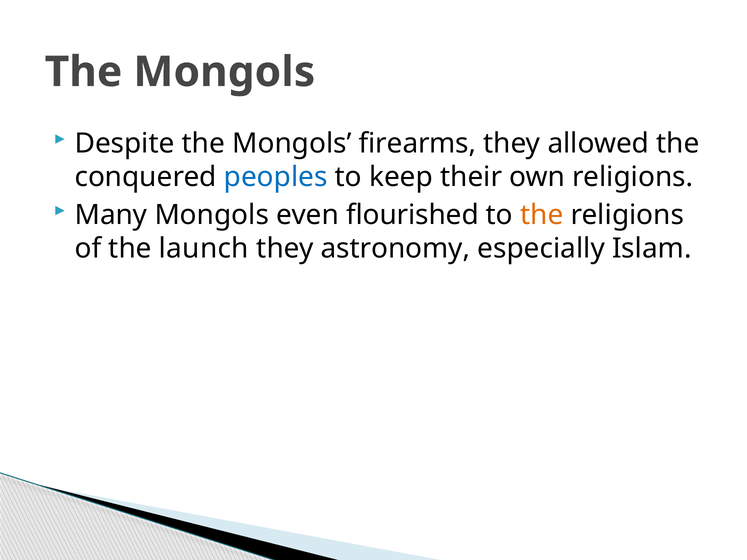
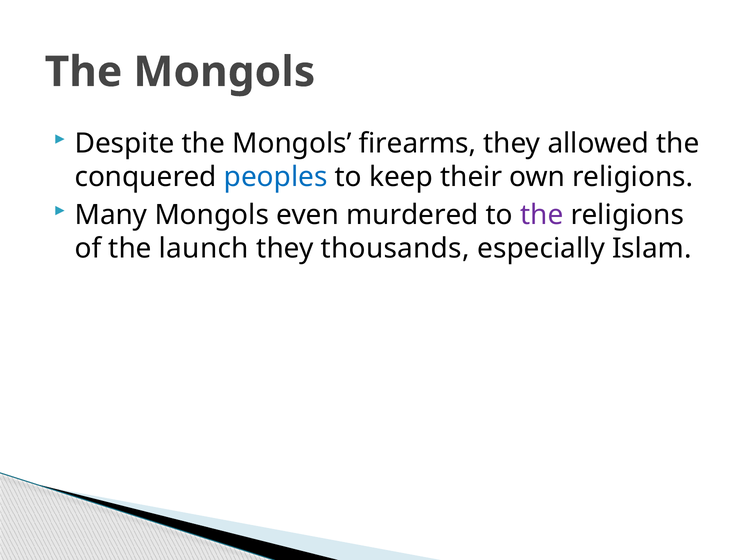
flourished: flourished -> murdered (412, 215)
the colour: orange -> purple (542, 215)
astronomy: astronomy -> thousands (395, 249)
